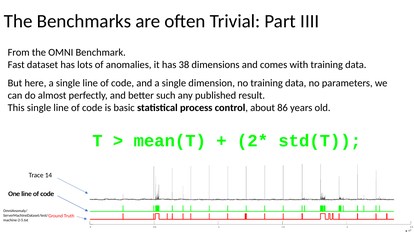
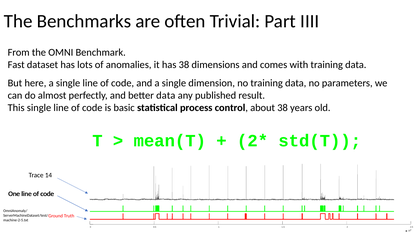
better such: such -> data (166, 95)
about 86: 86 -> 38 (283, 108)
